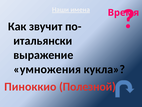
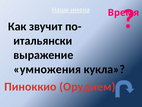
Полезной: Полезной -> Орудием (87, 86)
